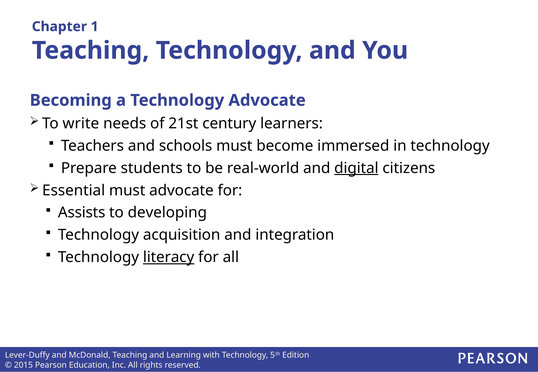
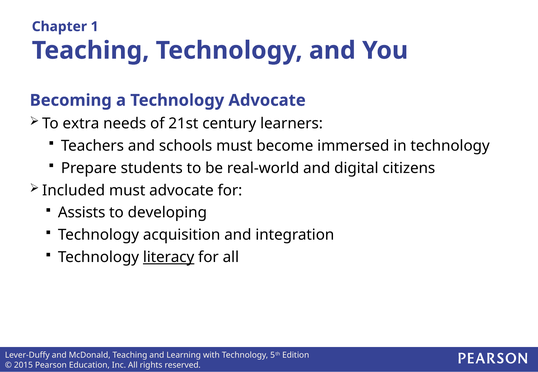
write: write -> extra (81, 124)
digital underline: present -> none (356, 168)
Essential: Essential -> Included (74, 191)
